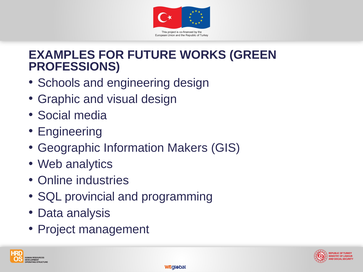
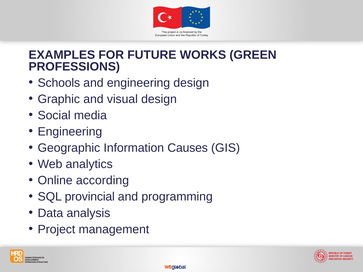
Makers: Makers -> Causes (188, 148)
industries: industries -> according (102, 181)
